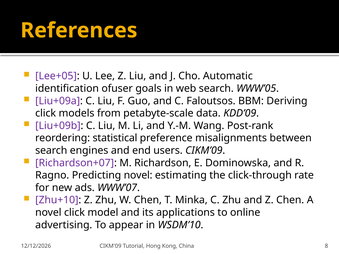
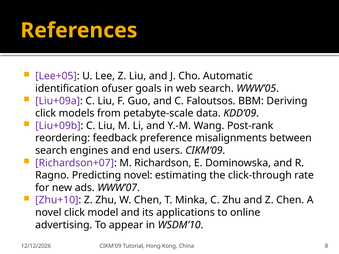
statistical: statistical -> feedback (115, 138)
